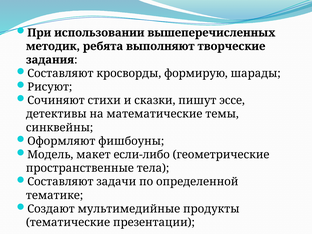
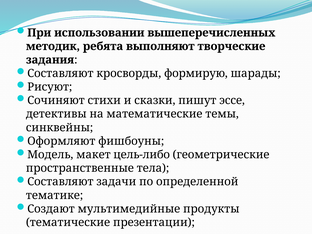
если-либо: если-либо -> цель-либо (142, 155)
